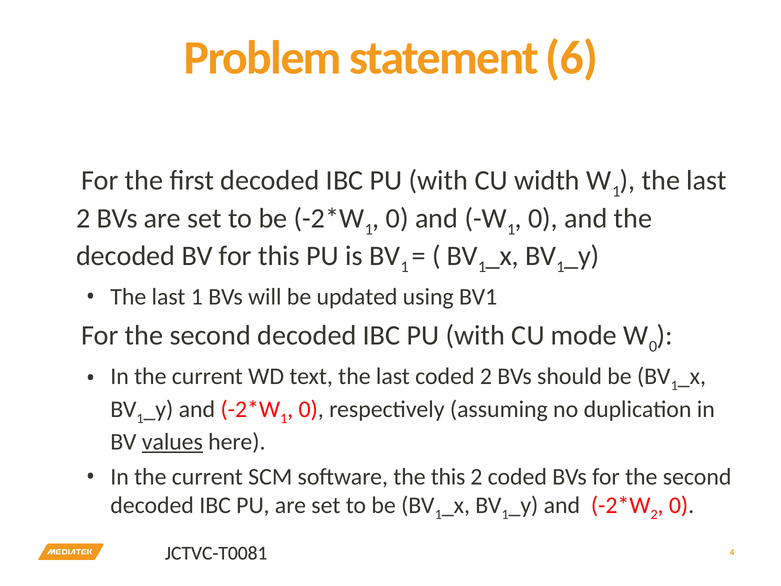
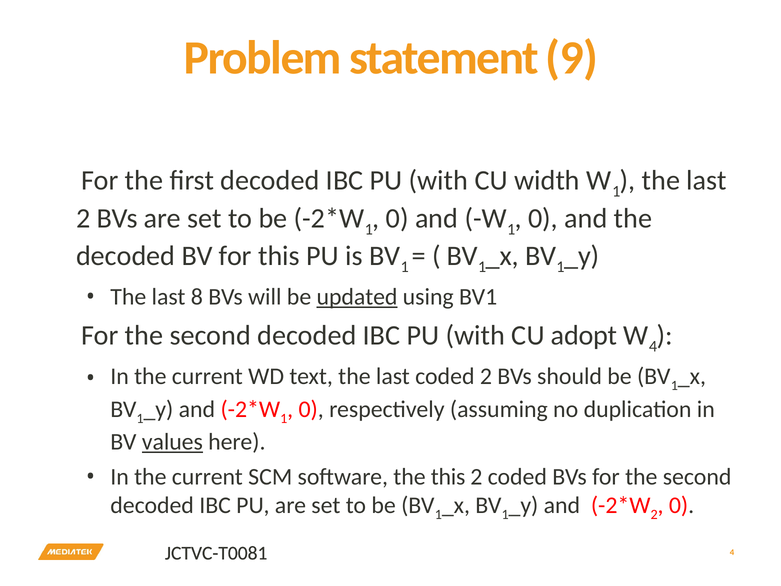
6: 6 -> 9 (572, 58)
last 1: 1 -> 8 (197, 297)
updated underline: none -> present (357, 297)
mode: mode -> adopt (584, 335)
0: 0 -> 4 (653, 346)
